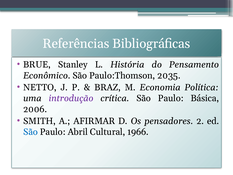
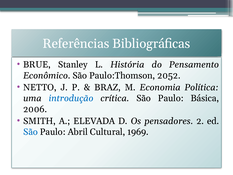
2035: 2035 -> 2052 (169, 75)
introdução colour: purple -> blue (71, 98)
AFIRMAR: AFIRMAR -> ELEVADA (94, 121)
1966: 1966 -> 1969 (138, 132)
